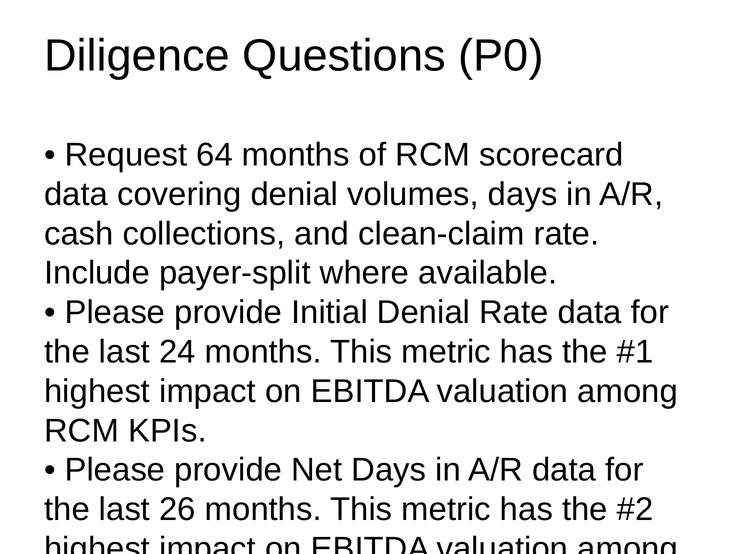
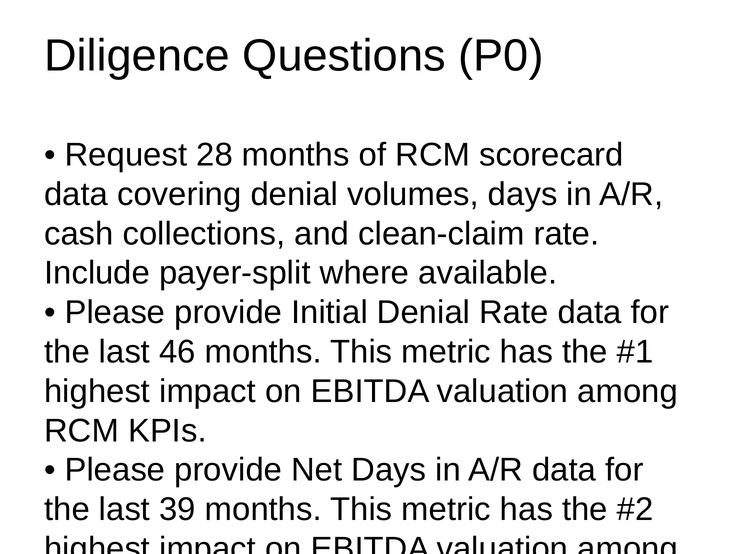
64: 64 -> 28 (215, 155)
24: 24 -> 46 (177, 352)
26: 26 -> 39 (177, 510)
